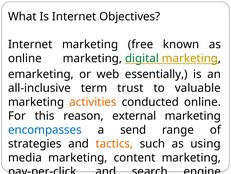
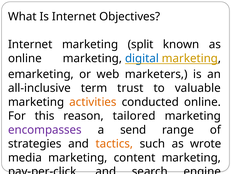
free: free -> split (141, 44)
digital colour: green -> blue (142, 58)
essentially: essentially -> marketers (156, 74)
external: external -> tailored (134, 115)
encompasses colour: blue -> purple (45, 129)
using: using -> wrote (206, 143)
